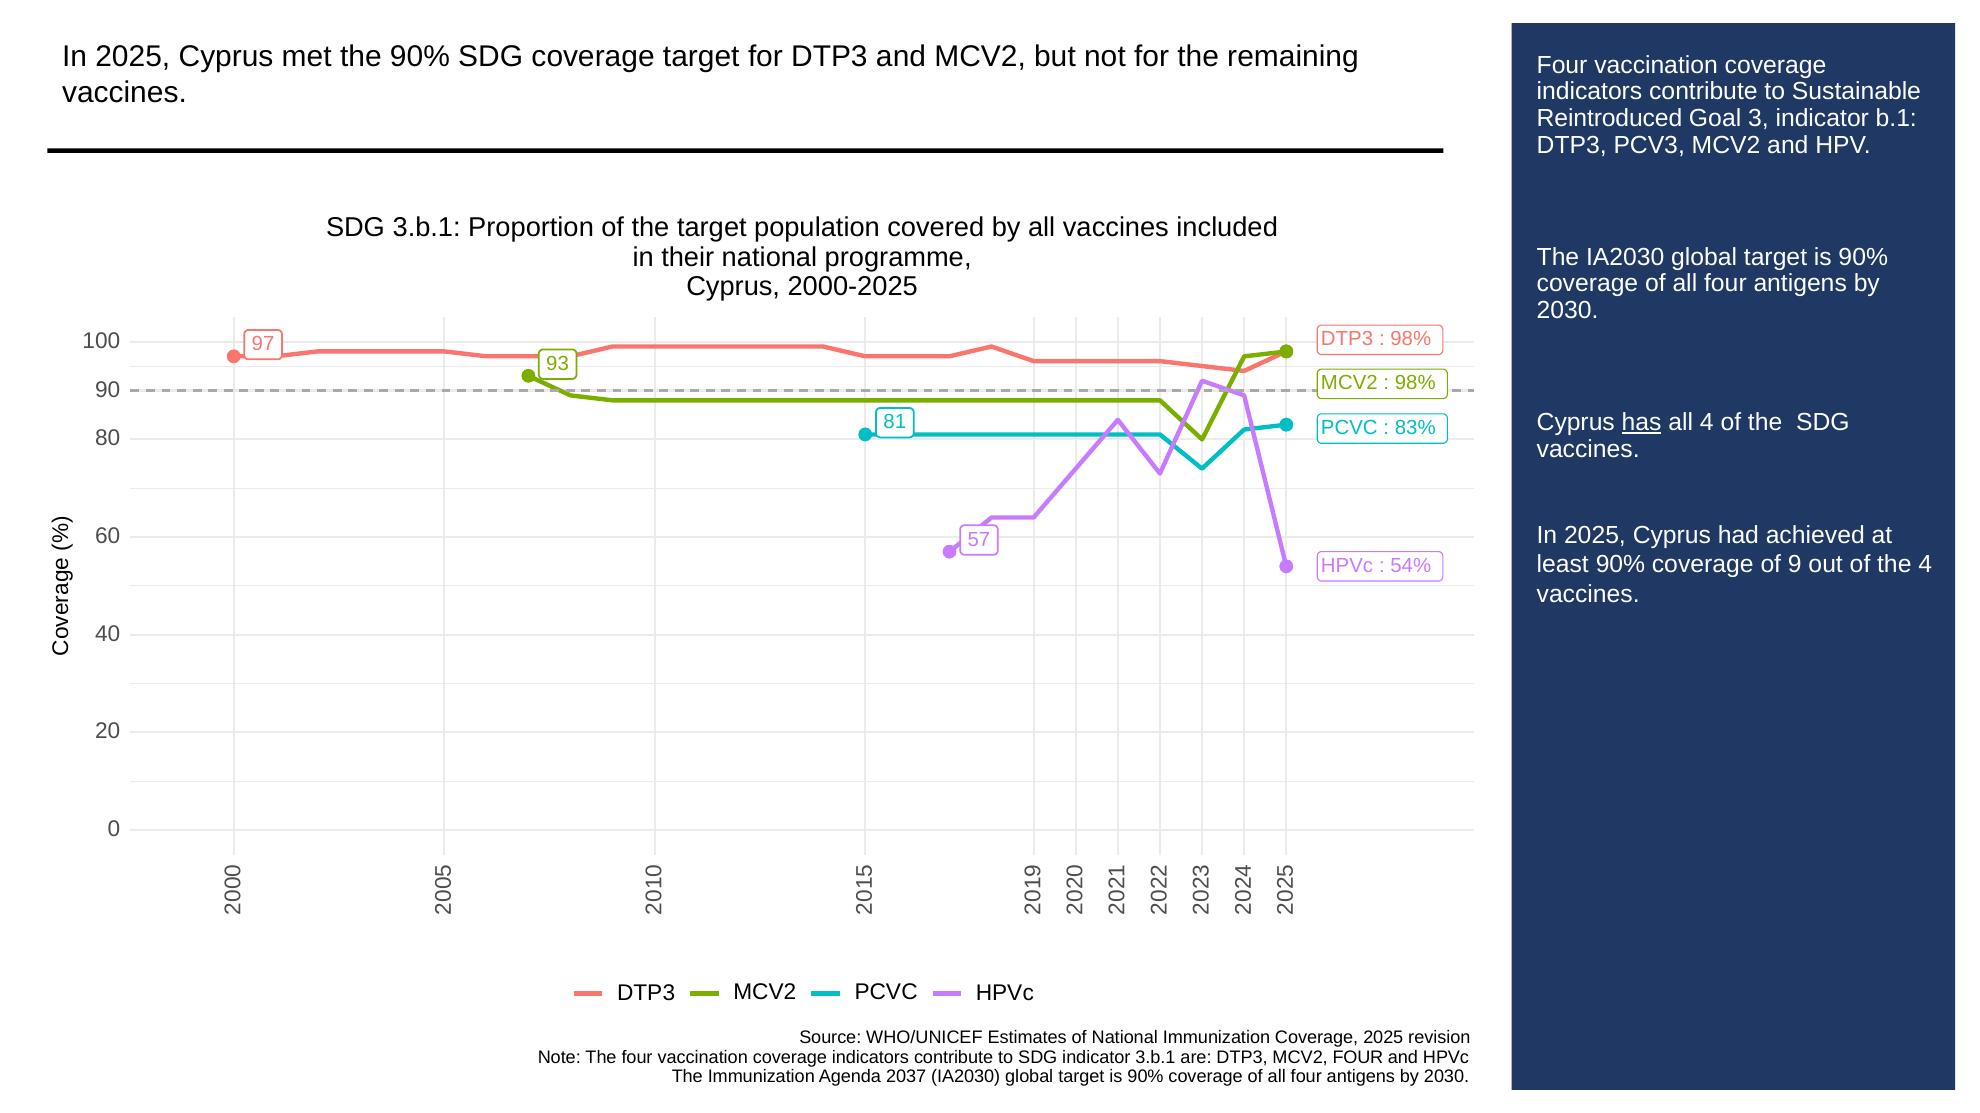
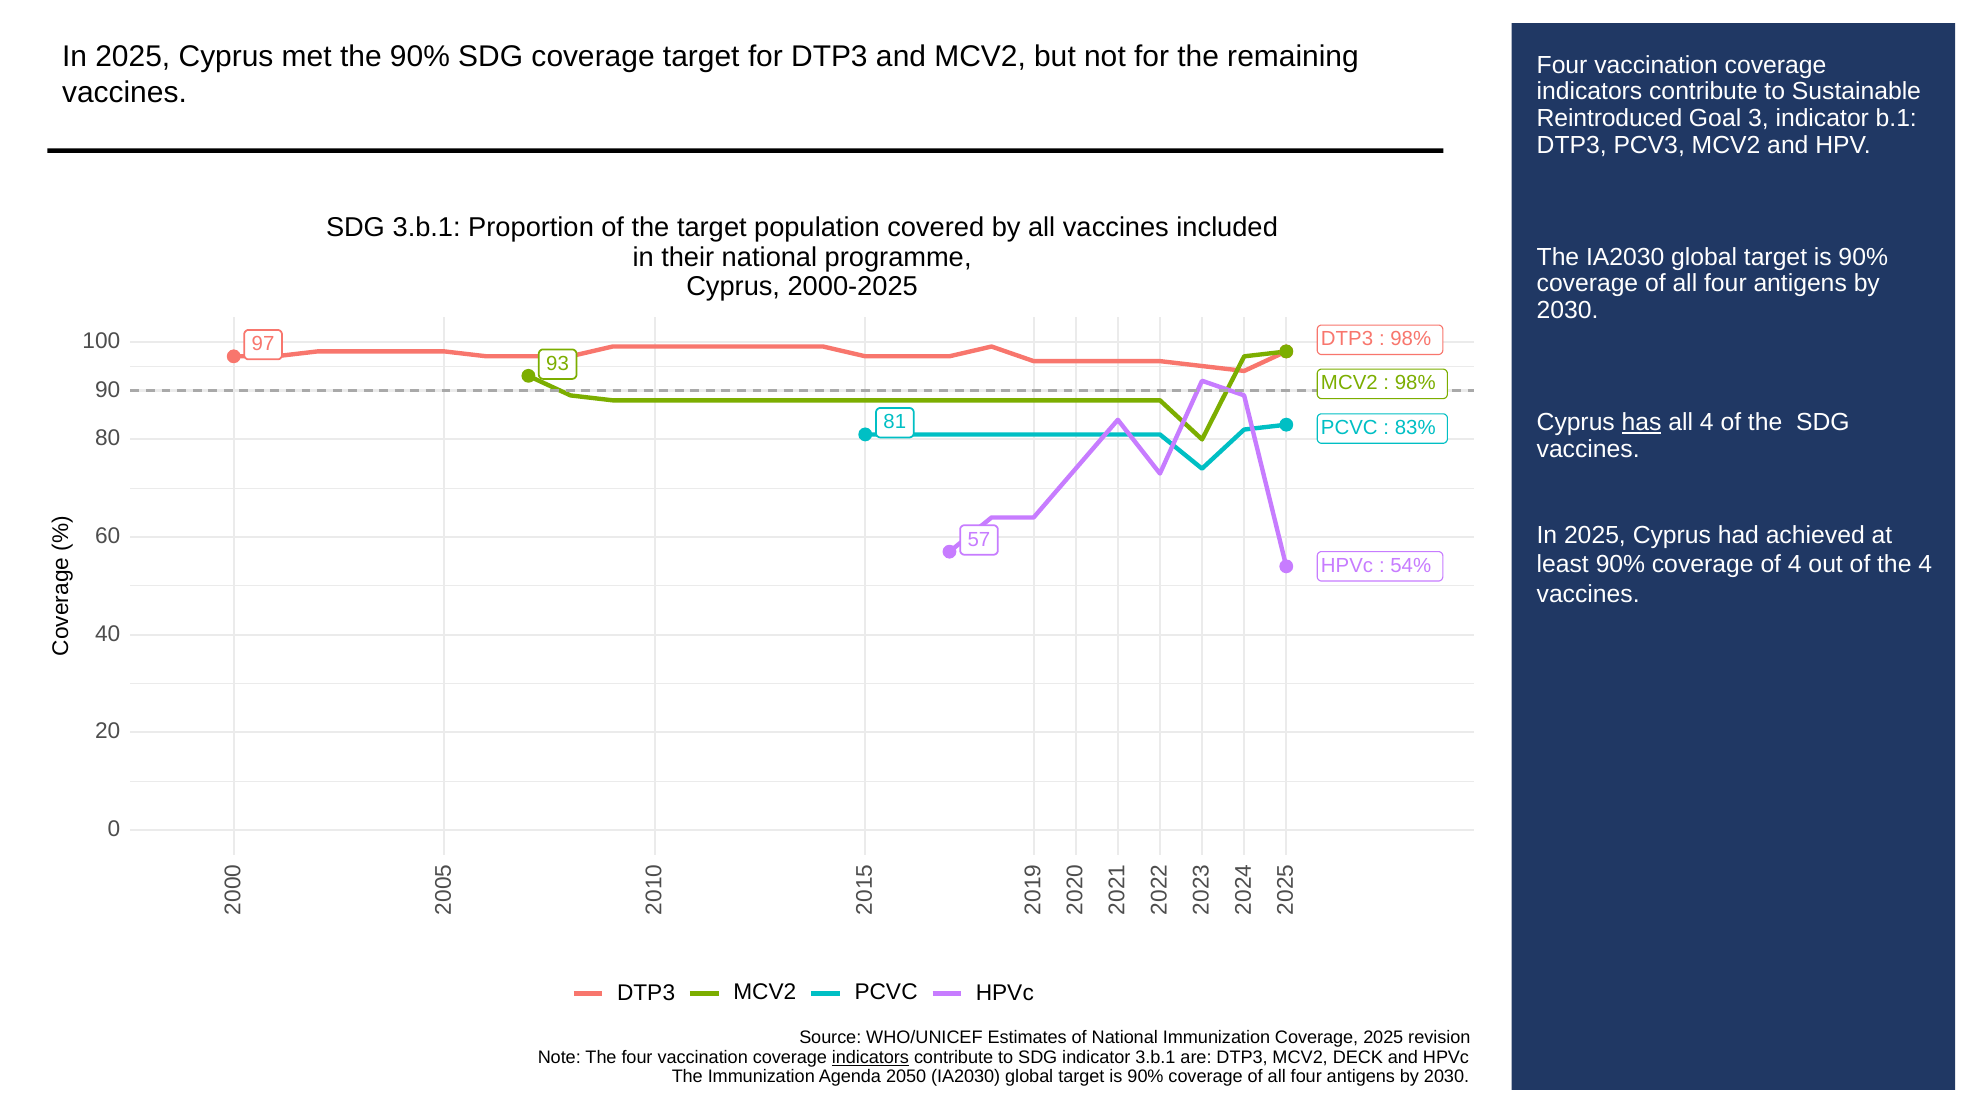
of 9: 9 -> 4 (1795, 565)
indicators underline: none -> present (870, 1058)
MCV2 FOUR: FOUR -> DECK (1358, 1058)
2037: 2037 -> 2050 (906, 1078)
